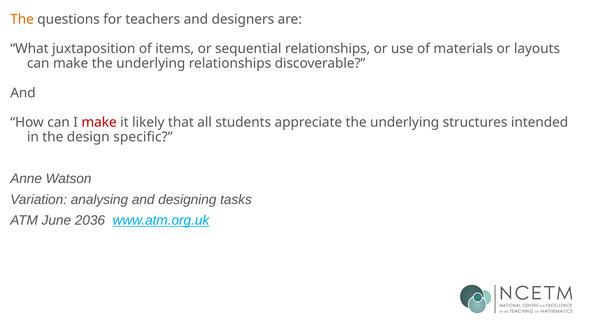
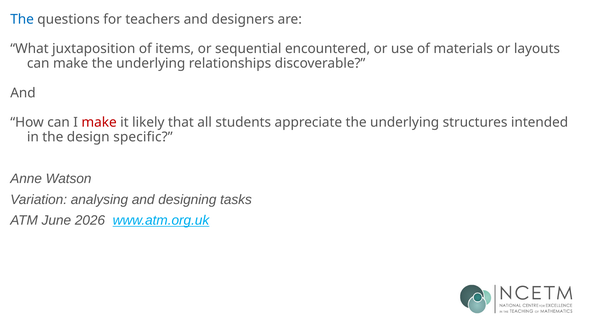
The colour: orange -> blue (22, 19)
sequential relationships: relationships -> encountered (328, 49)
2036: 2036 -> 2026 (90, 221)
